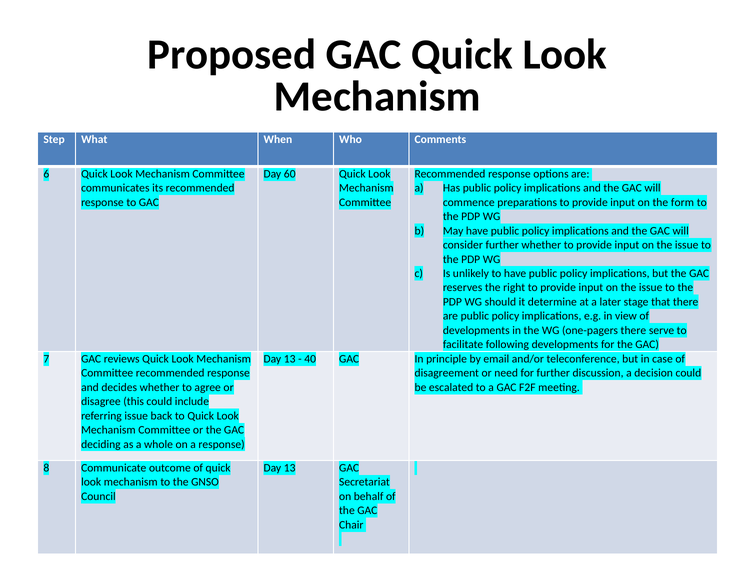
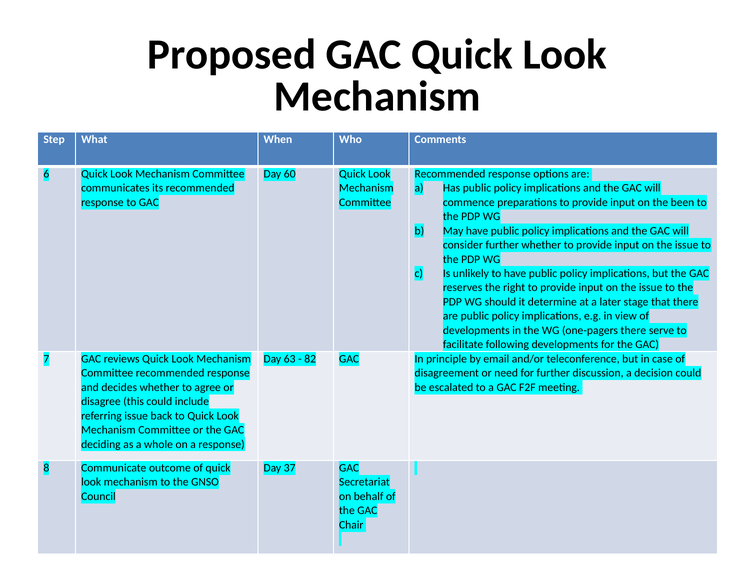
form: form -> been (683, 202)
13: 13 -> 63 (290, 359)
40: 40 -> 82 (310, 359)
13: 13 -> 37 (290, 468)
